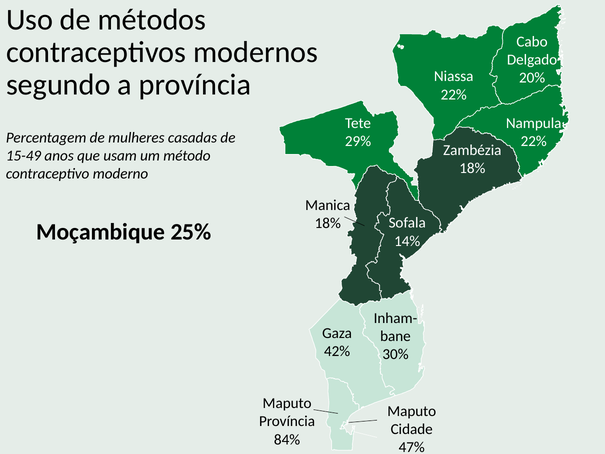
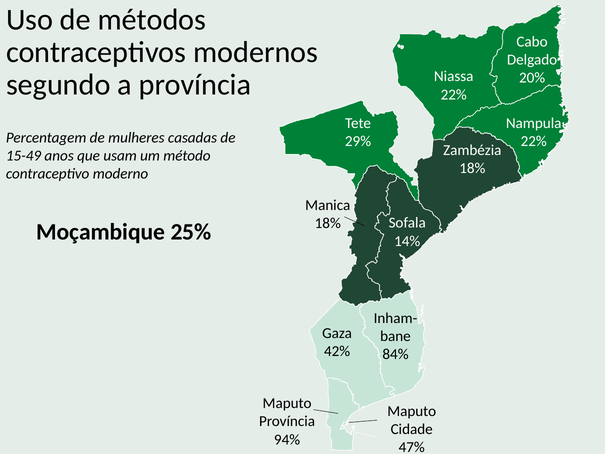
30%: 30% -> 84% (396, 354)
84%: 84% -> 94% (287, 439)
